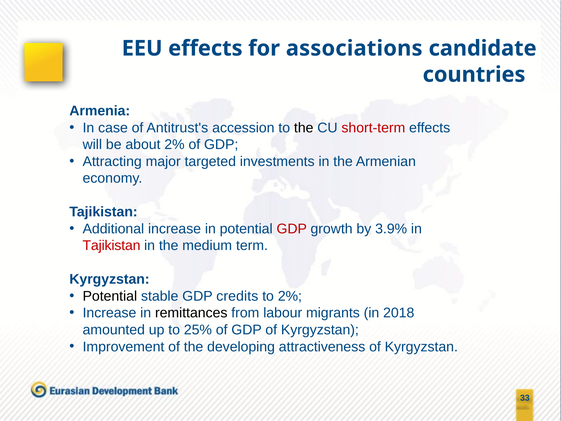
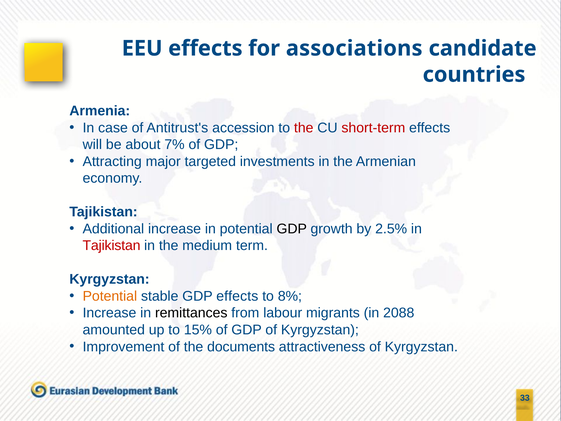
the colour: black -> red (304, 128)
about 2%: 2% -> 7% (174, 145)
GDP colour: red -> black (292, 229)
3.9%: 3.9% -> 2.5% (391, 229)
Potential colour: black -> orange (110, 296)
GDP credits: credits -> effects (237, 296)
to 2%: 2% -> 8% (290, 296)
2018: 2018 -> 2088 (399, 313)
25%: 25% -> 15% (198, 330)
developing: developing -> documents (241, 347)
